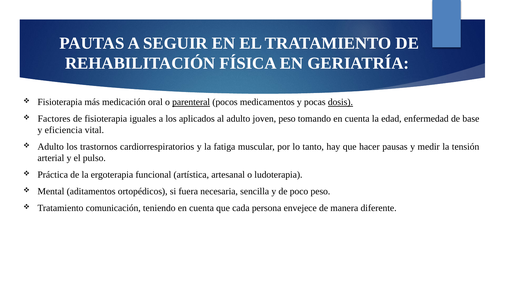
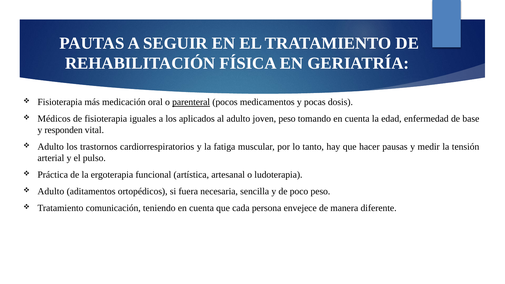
dosis underline: present -> none (340, 102)
Factores: Factores -> Médicos (54, 119)
eficiencia: eficiencia -> responden (64, 130)
Mental: Mental -> Adulto (51, 191)
